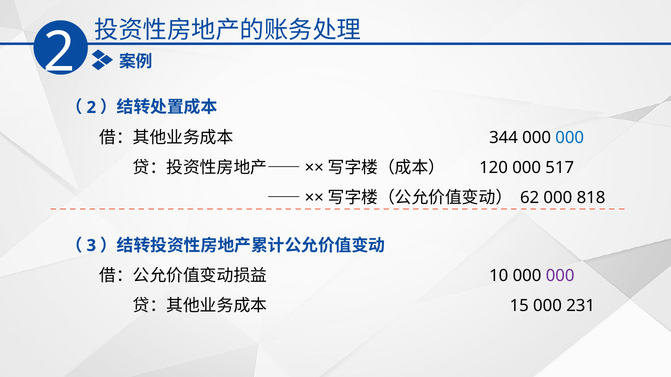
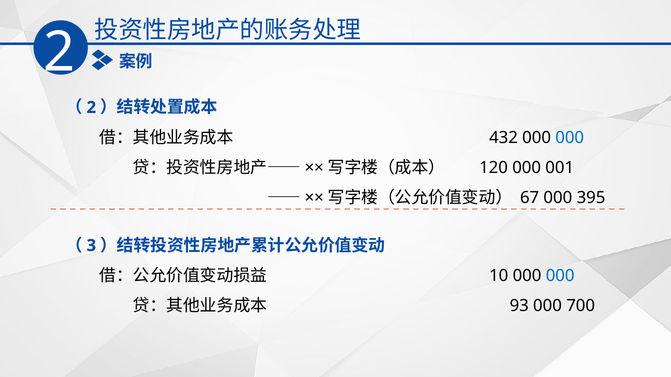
344: 344 -> 432 (504, 138)
517: 517 -> 001 (560, 168)
62: 62 -> 67 (530, 198)
818: 818 -> 395 (591, 198)
000 colour: purple -> blue (560, 276)
15: 15 -> 93 (519, 306)
231: 231 -> 700 (581, 306)
